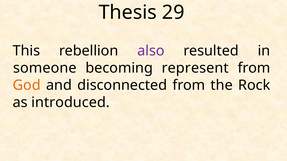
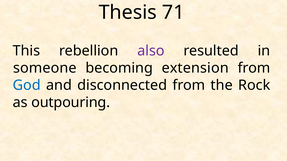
29: 29 -> 71 (173, 12)
represent: represent -> extension (195, 68)
God colour: orange -> blue (27, 85)
introduced: introduced -> outpouring (71, 103)
